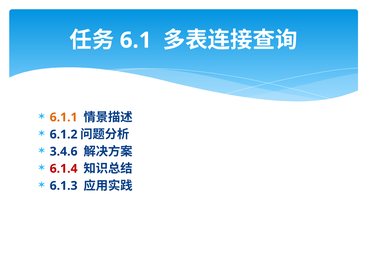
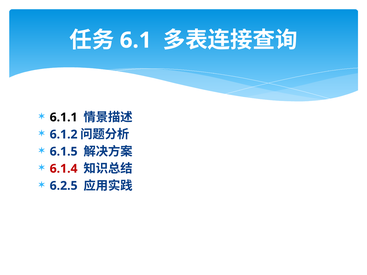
6.1.1 colour: orange -> black (64, 117)
3.4.6: 3.4.6 -> 6.1.5 (64, 152)
6.1.3: 6.1.3 -> 6.2.5 (64, 186)
